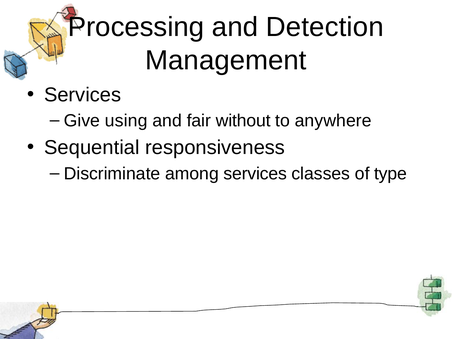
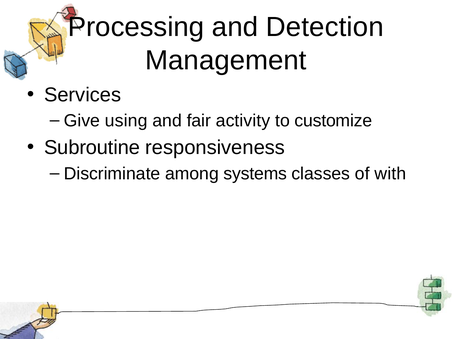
without: without -> activity (243, 121)
anywhere: anywhere -> customize (333, 121)
Sequential: Sequential -> Subroutine (92, 148)
among services: services -> systems (255, 174)
type: type -> with (390, 174)
